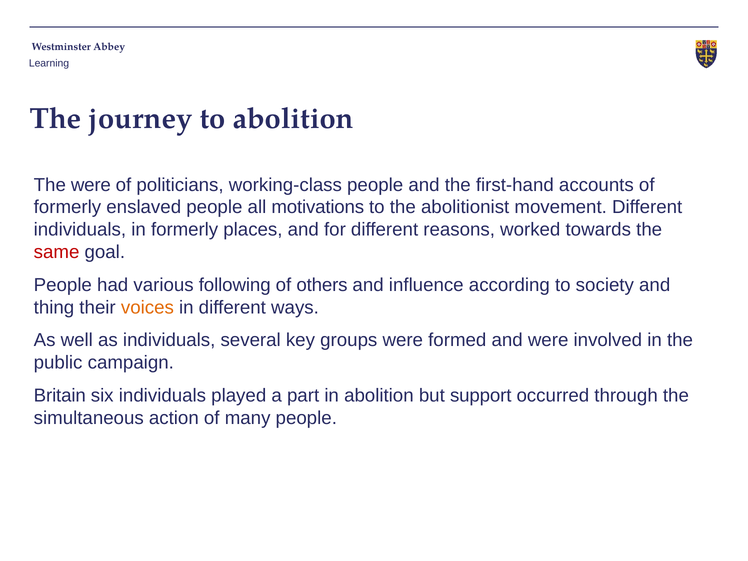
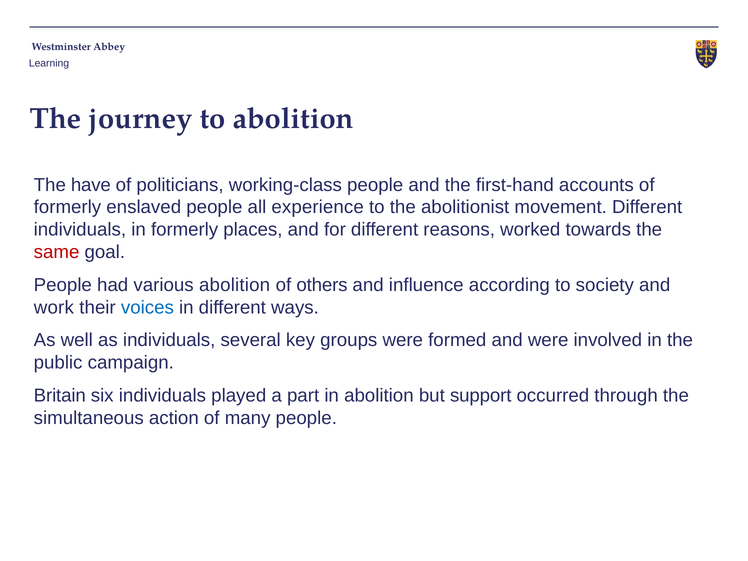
The were: were -> have (91, 185)
motivations: motivations -> experience (318, 207)
various following: following -> abolition (235, 285)
thing: thing -> work (54, 307)
voices colour: orange -> blue (147, 307)
